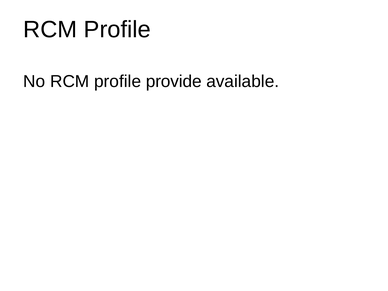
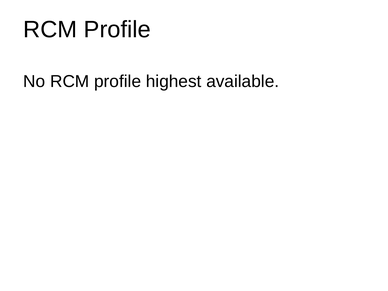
provide: provide -> highest (174, 81)
